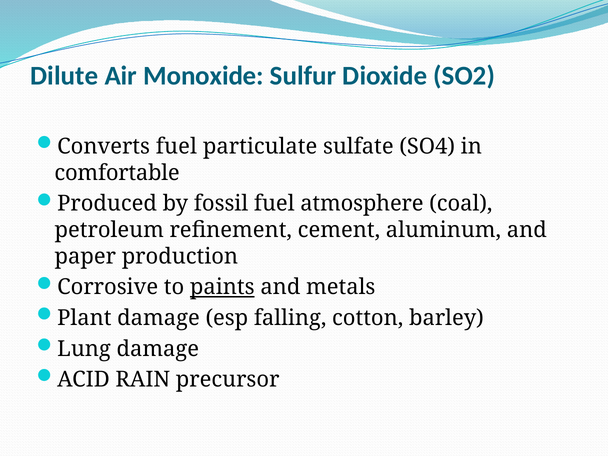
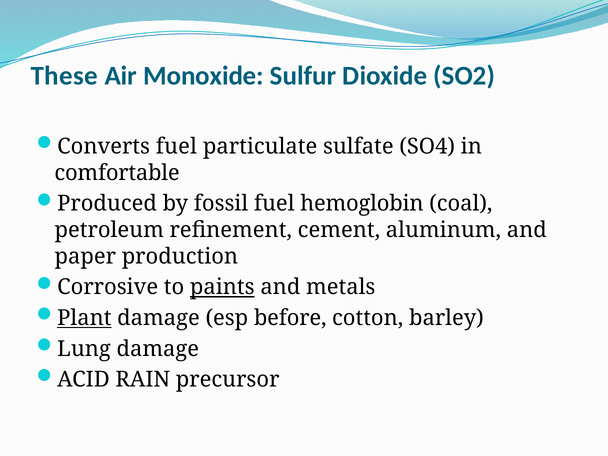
Dilute: Dilute -> These (64, 76)
atmosphere: atmosphere -> hemoglobin (362, 204)
Plant underline: none -> present (84, 318)
falling: falling -> before (290, 318)
